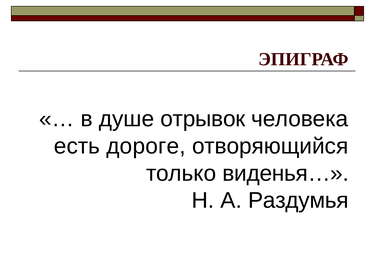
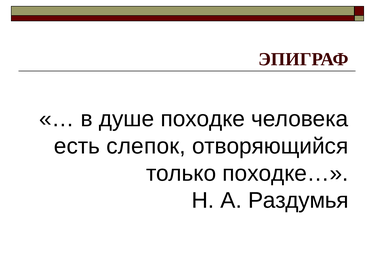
отрывок: отрывок -> походке (203, 119)
дороге: дороге -> слепок (146, 146)
виденья…: виденья… -> походке… (285, 173)
